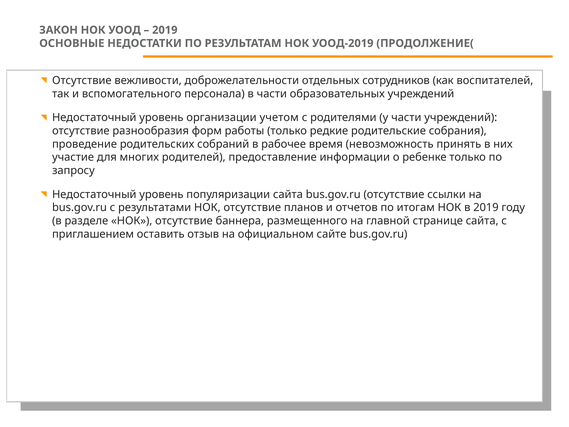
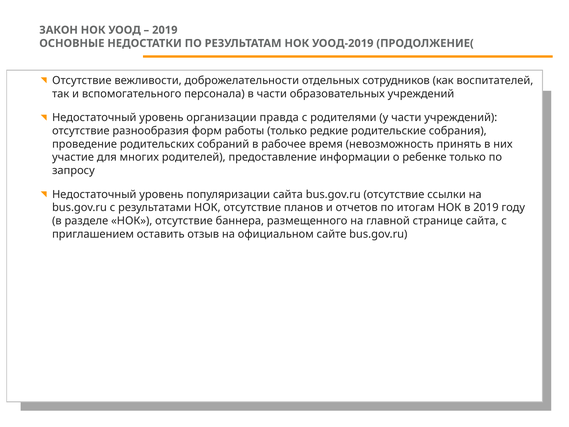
учетом: учетом -> правда (279, 117)
